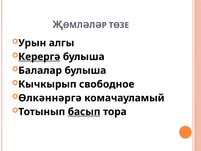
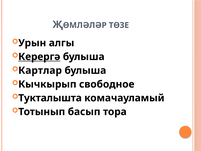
Балалар: Балалар -> Картлар (40, 70)
Өлкәннәргә: Өлкәннәргә -> Тукталышта (50, 98)
басып underline: present -> none (84, 112)
